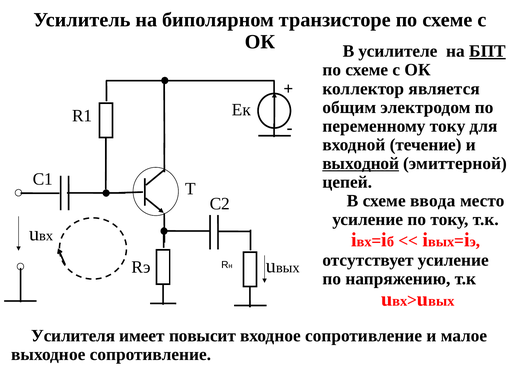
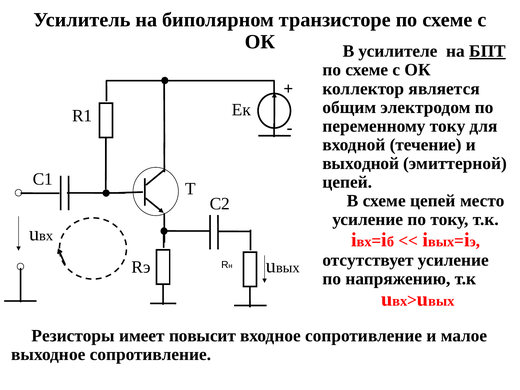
выходной underline: present -> none (361, 163)
схеме ввода: ввода -> цепей (433, 201)
Усилителя: Усилителя -> Резисторы (73, 336)
